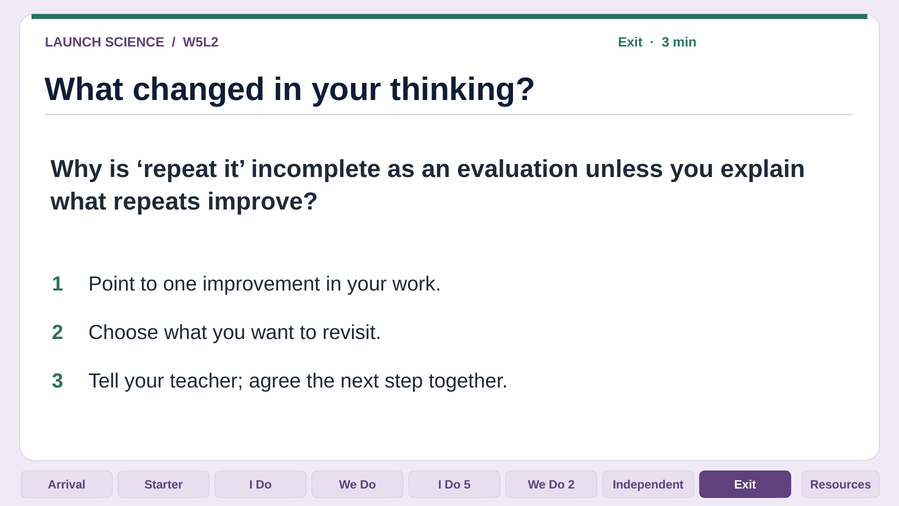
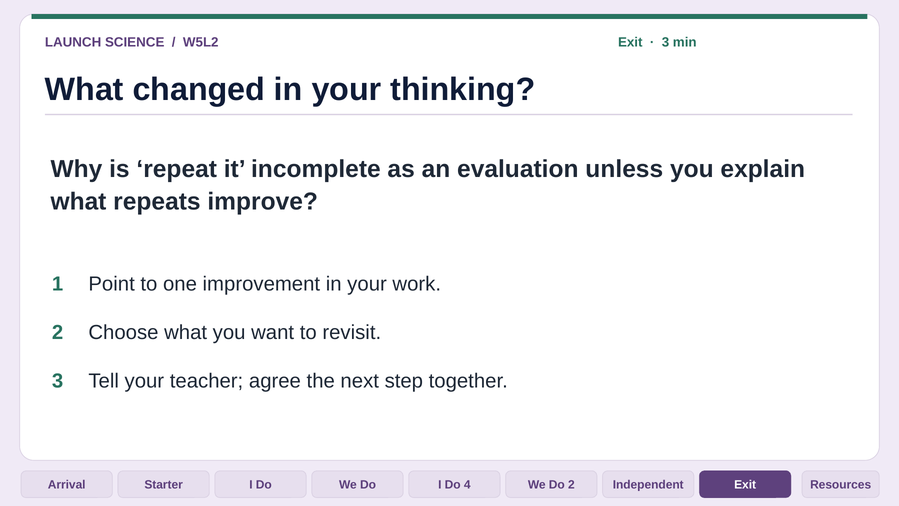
5: 5 -> 4 (467, 485)
